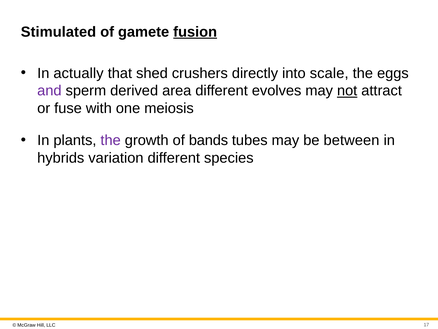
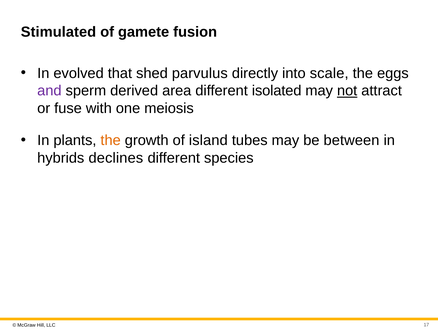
fusion underline: present -> none (195, 32)
actually: actually -> evolved (79, 73)
crushers: crushers -> parvulus (200, 73)
evolves: evolves -> isolated (277, 91)
the colour: purple -> orange (111, 140)
bands: bands -> island (208, 140)
variation: variation -> declines (116, 158)
